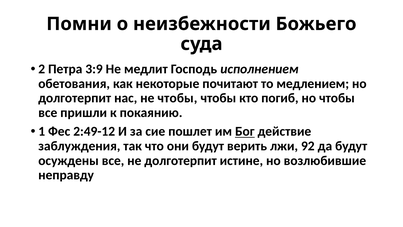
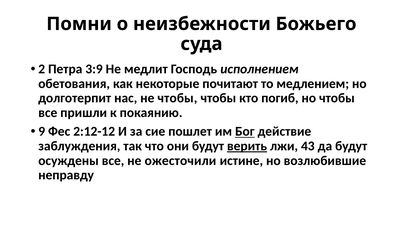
1: 1 -> 9 (42, 131)
2:49-12: 2:49-12 -> 2:12-12 (94, 131)
верить underline: none -> present (247, 146)
92: 92 -> 43 (308, 146)
не долготерпит: долготерпит -> ожесточили (180, 160)
